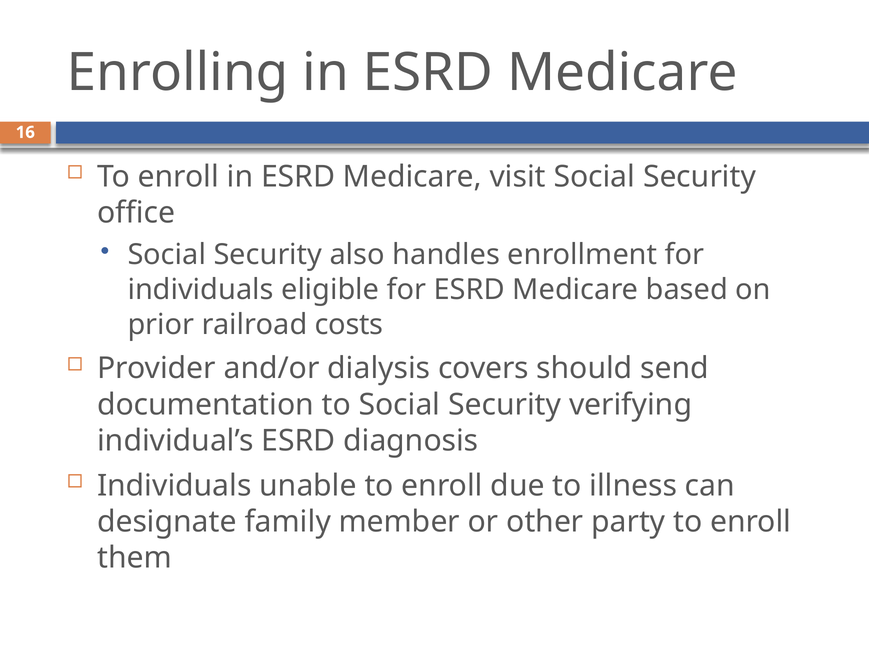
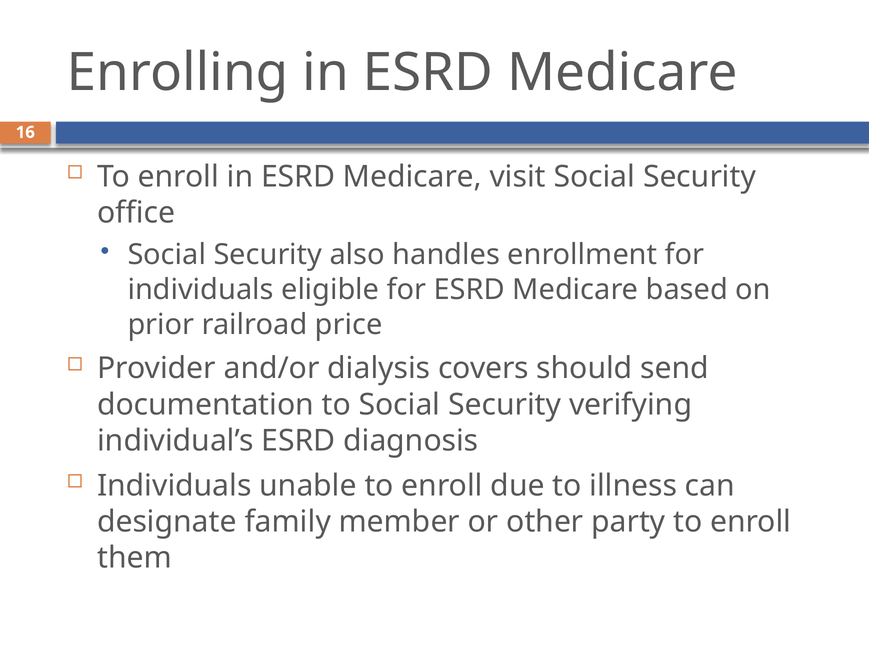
costs: costs -> price (349, 324)
